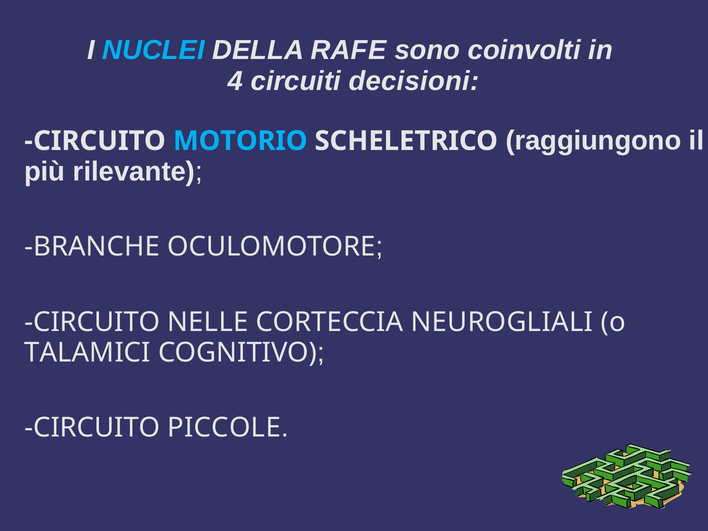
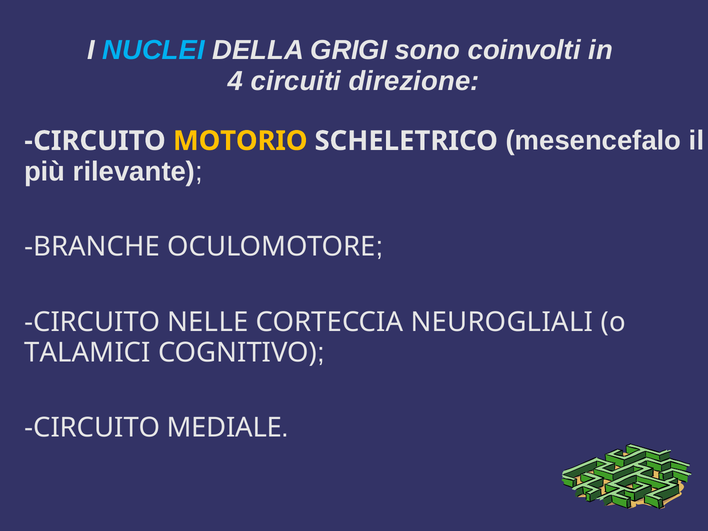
RAFE: RAFE -> GRIGI (349, 50)
decisioni: decisioni -> direzione (414, 81)
MOTORIO colour: light blue -> yellow (240, 141)
raggiungono: raggiungono -> mesencefalo (593, 141)
PICCOLE: PICCOLE -> MEDIALE (224, 428)
